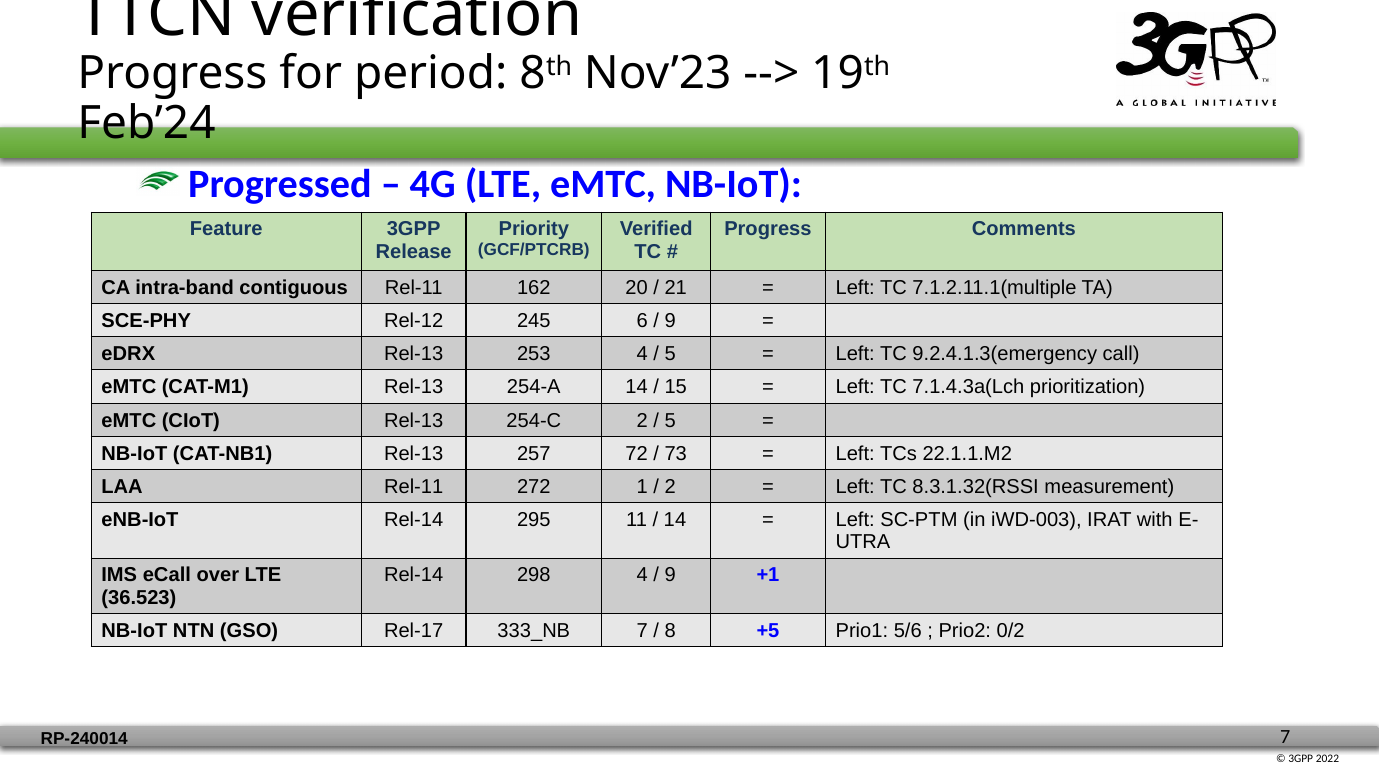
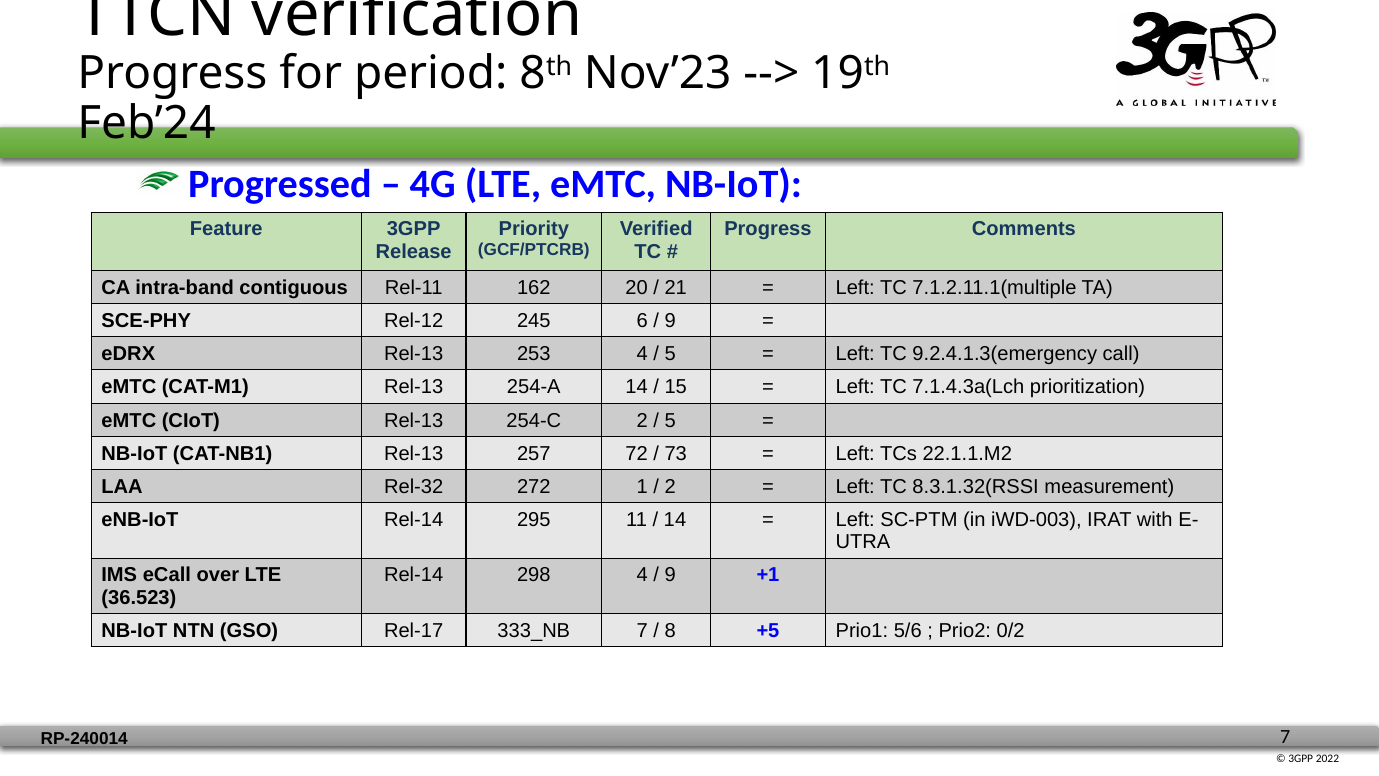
LAA Rel-11: Rel-11 -> Rel-32 (414, 486)
